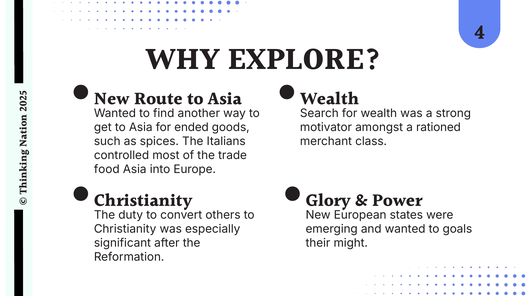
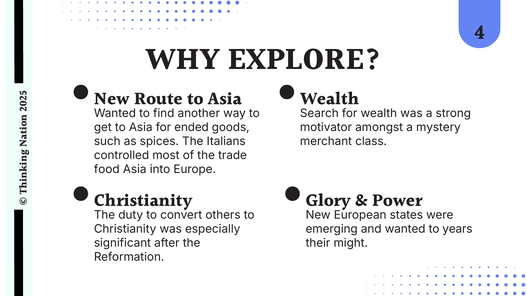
rationed: rationed -> mystery (438, 128)
goals: goals -> years (457, 229)
